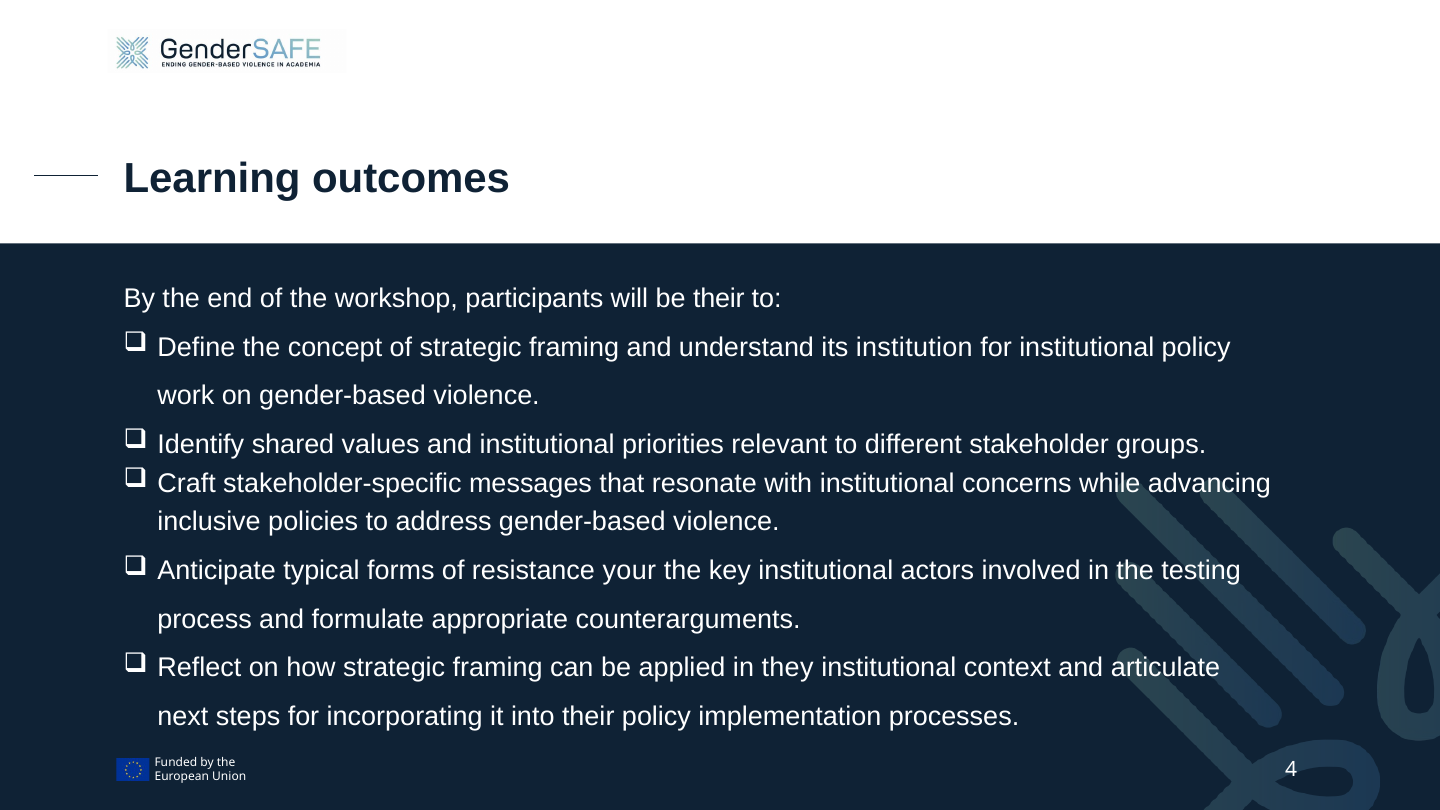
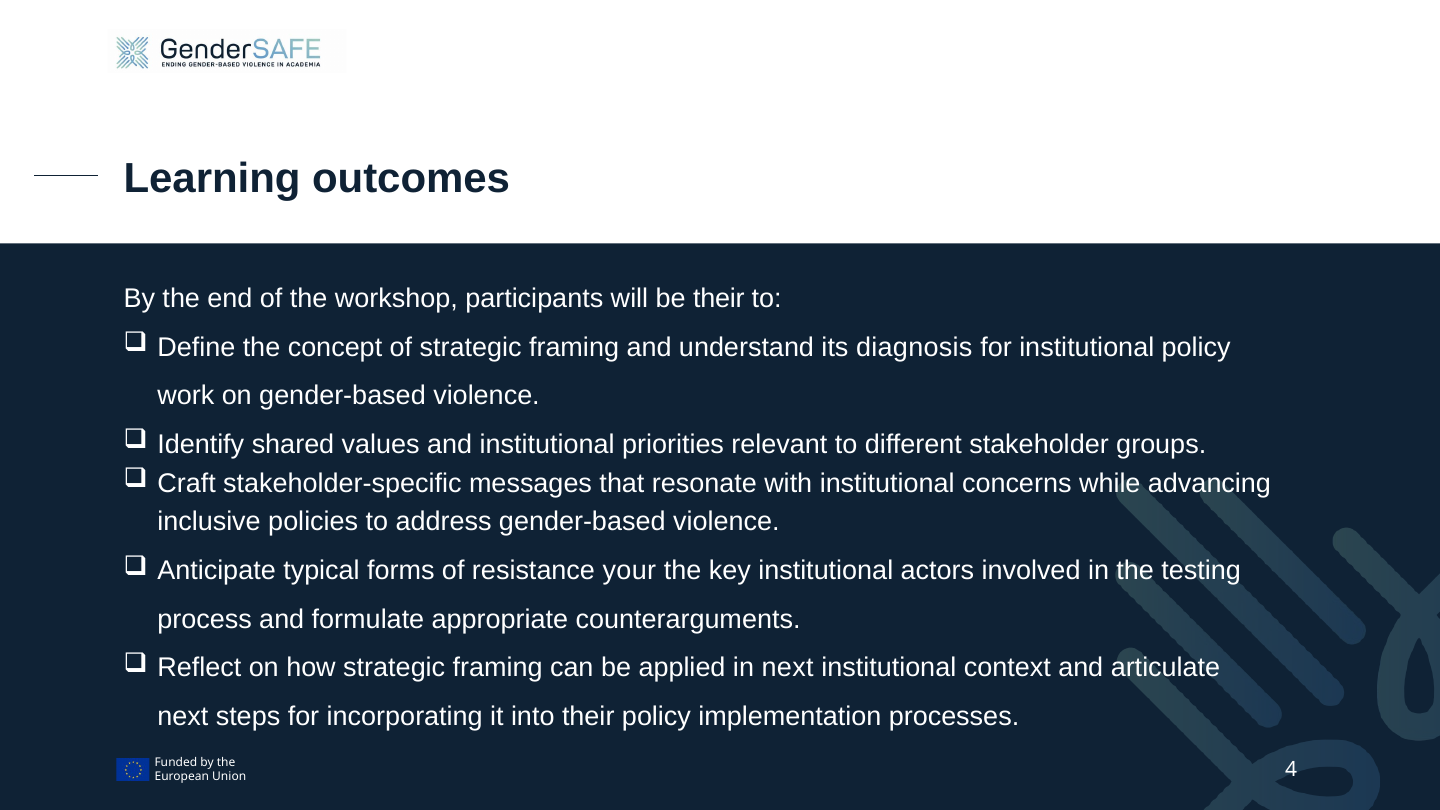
institution: institution -> diagnosis (914, 347)
in they: they -> next (788, 668)
